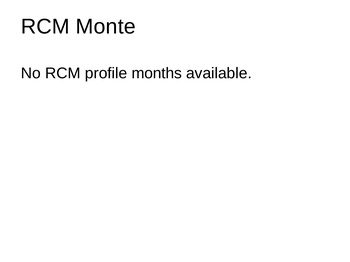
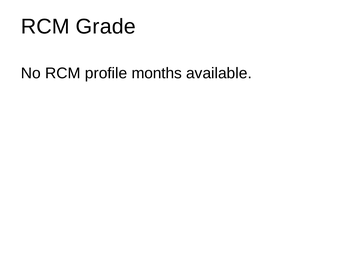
Monte: Monte -> Grade (106, 27)
